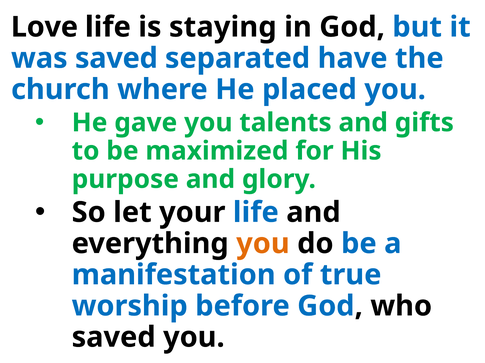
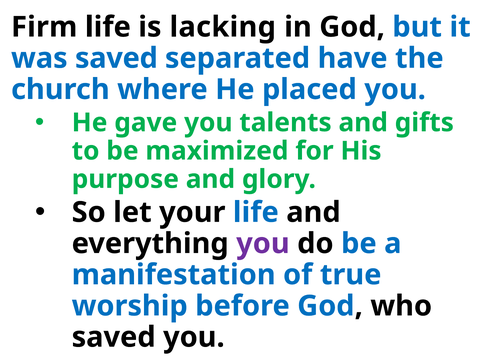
Love: Love -> Firm (44, 27)
staying: staying -> lacking (223, 27)
you colour: orange -> purple (263, 244)
